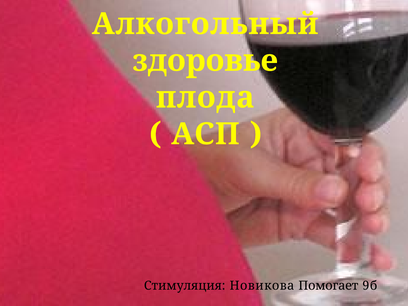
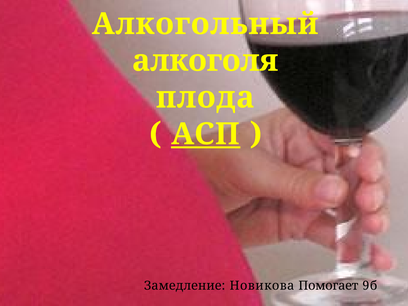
здоровье: здоровье -> алкоголя (205, 61)
АСП underline: none -> present (205, 134)
Стимуляция: Стимуляция -> Замедление (185, 286)
